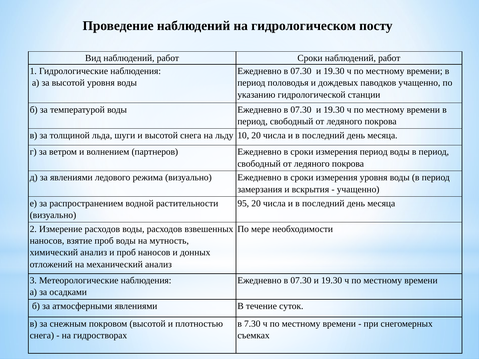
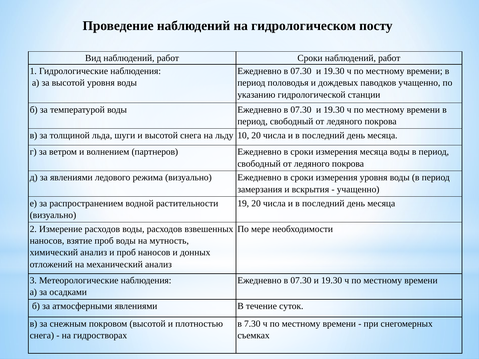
измерения период: период -> месяца (374, 152)
95: 95 -> 19 (243, 203)
